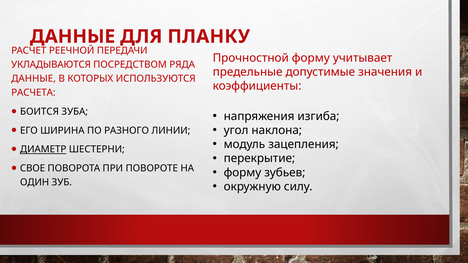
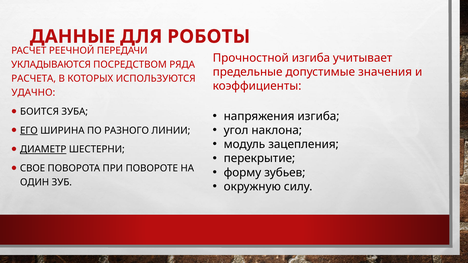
ПЛАНКУ: ПЛАНКУ -> РОБОТЫ (209, 37)
Прочностной форму: форму -> изгиба (311, 58)
ДАННЫЕ: ДАННЫЕ -> РАСЧЕТА (34, 79)
РАСЧЕТА: РАСЧЕТА -> УДАЧНО (33, 93)
ЕГО underline: none -> present (29, 131)
